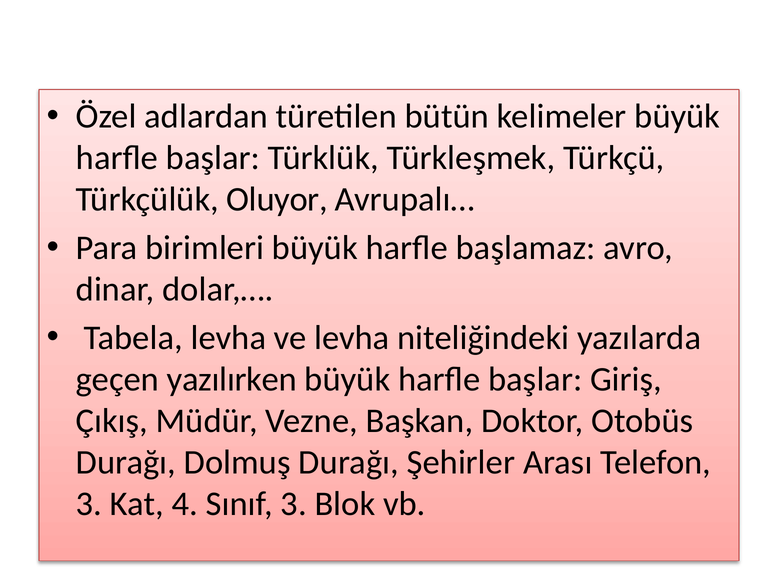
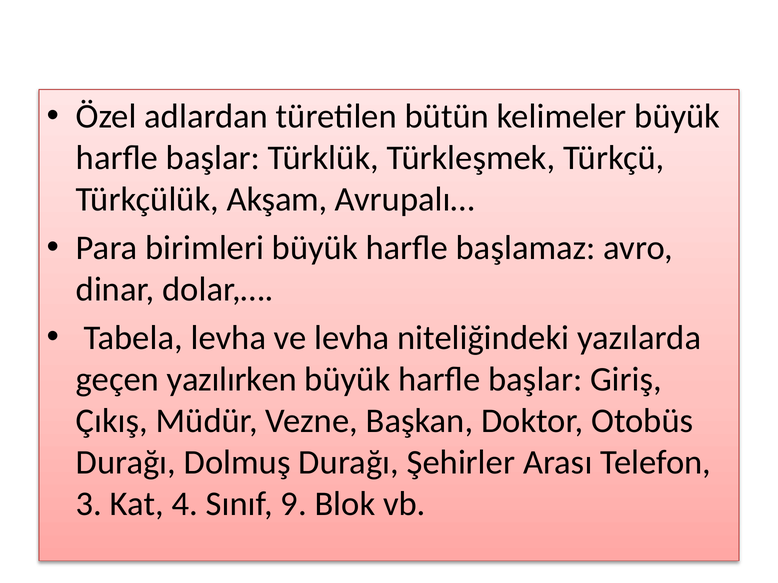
Oluyor: Oluyor -> Akşam (277, 200)
Sınıf 3: 3 -> 9 (294, 504)
